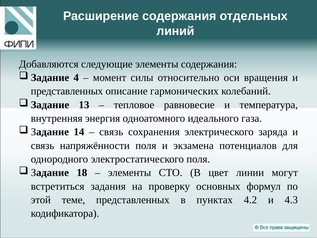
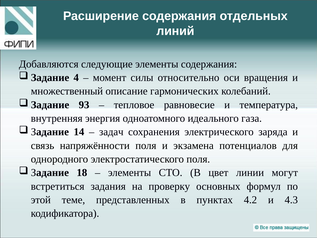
представленных: представленных -> множественный (67, 91)
13: 13 -> 93 (84, 105)
связь: связь -> задач (111, 132)
